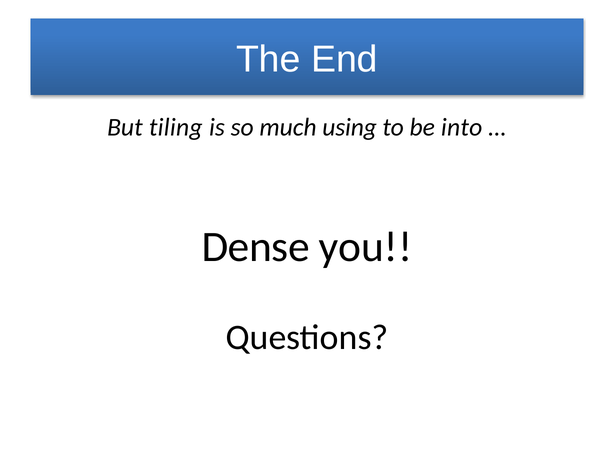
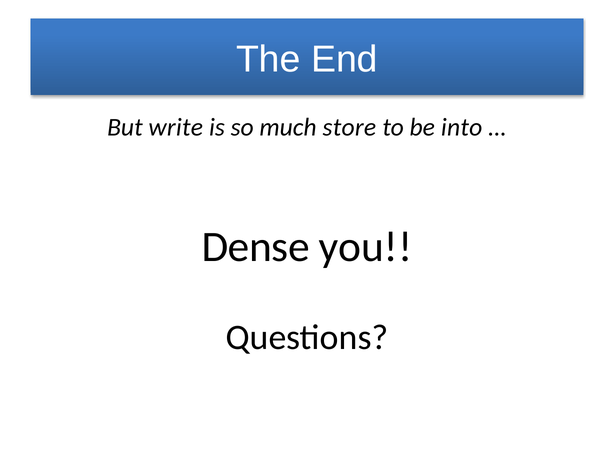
tiling: tiling -> write (176, 128)
using: using -> store (349, 128)
